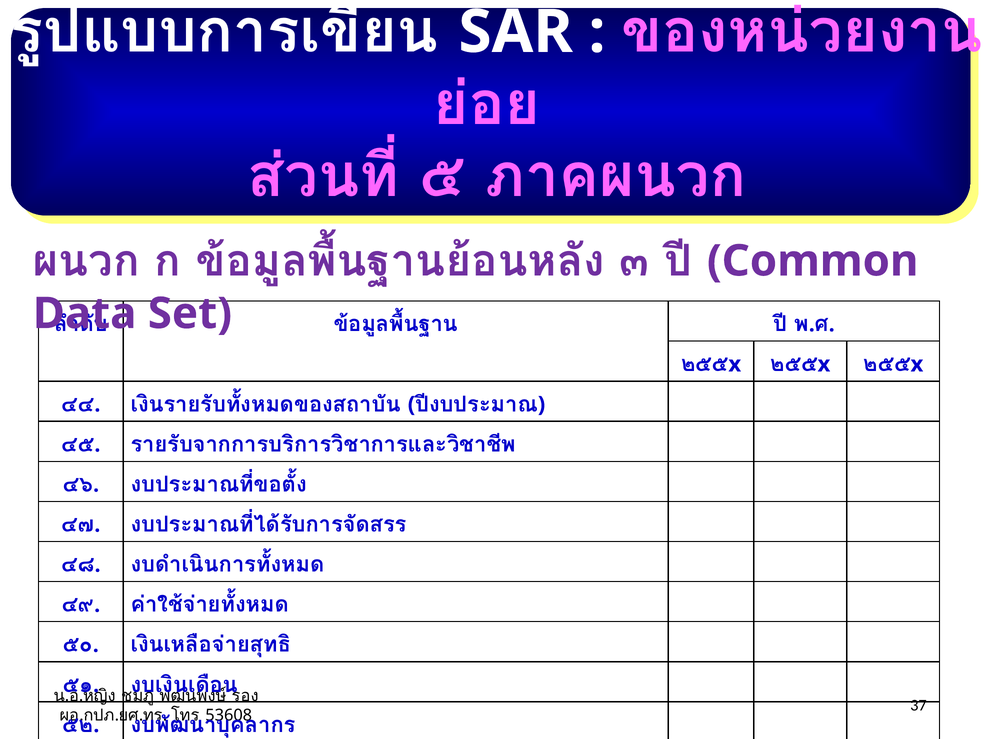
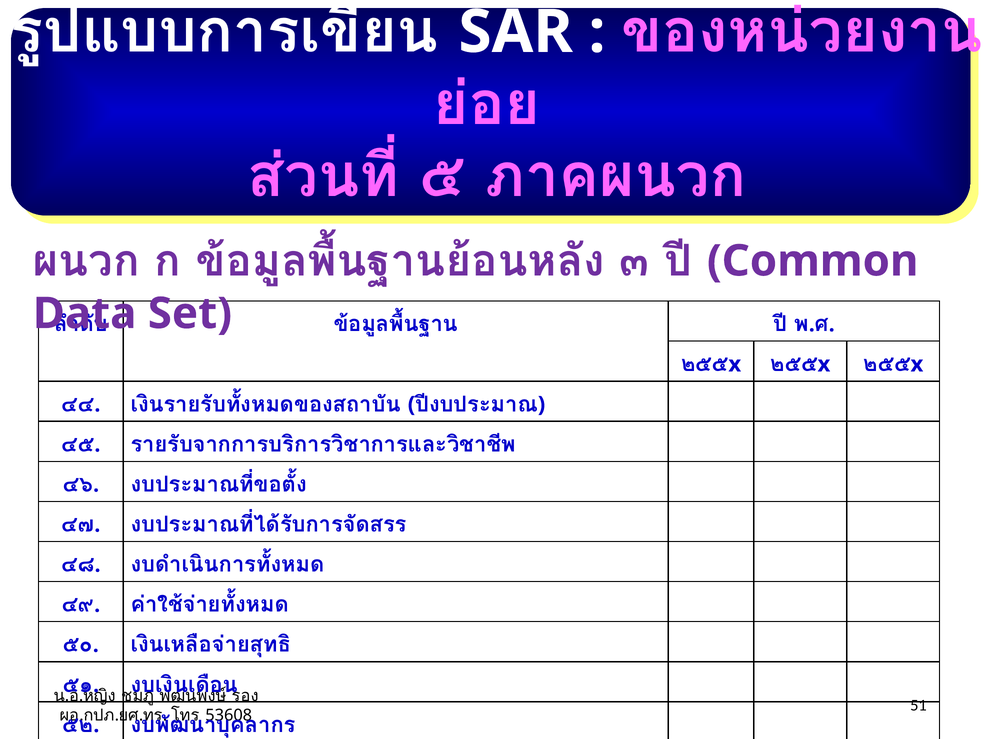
37: 37 -> 51 (919, 706)
